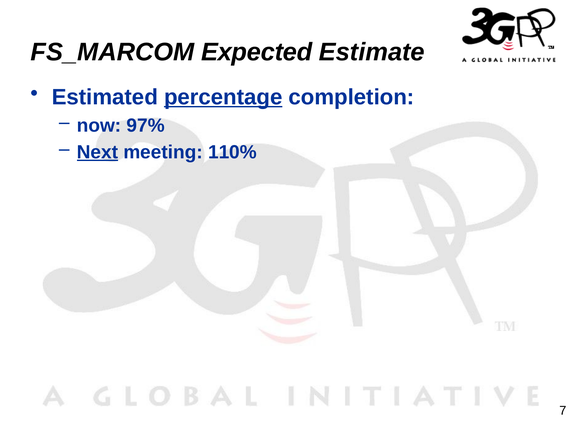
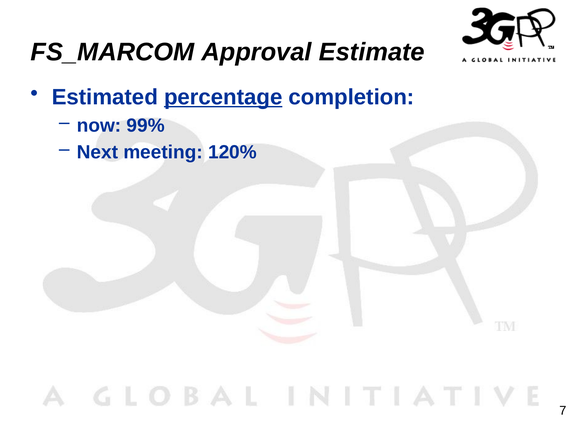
Expected: Expected -> Approval (257, 52)
97%: 97% -> 99% (146, 125)
Next underline: present -> none (97, 152)
110%: 110% -> 120% (233, 152)
